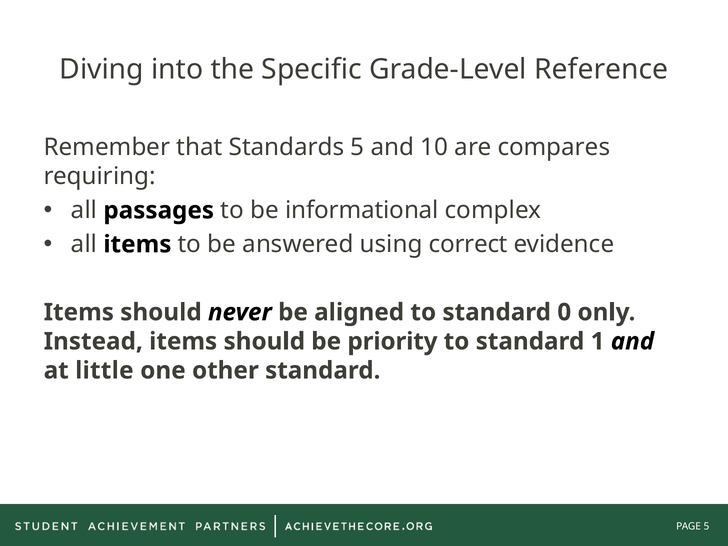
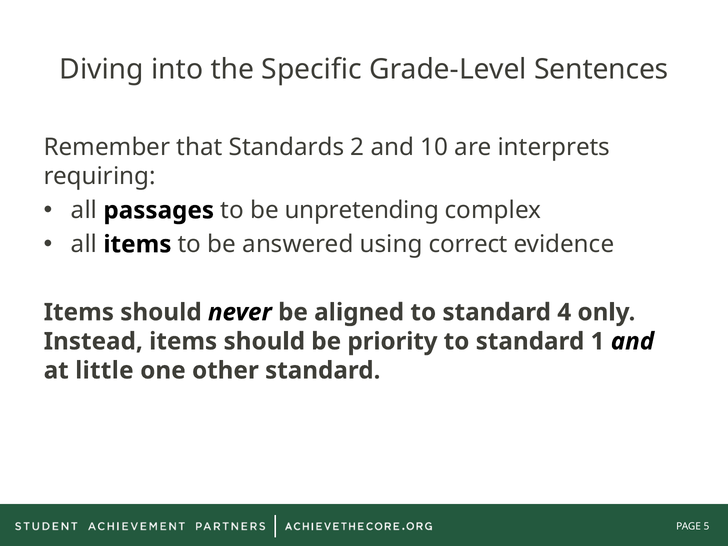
Reference: Reference -> Sentences (601, 69)
Standards 5: 5 -> 2 (357, 147)
compares: compares -> interprets (554, 147)
informational: informational -> unpretending (362, 210)
0: 0 -> 4 (564, 312)
